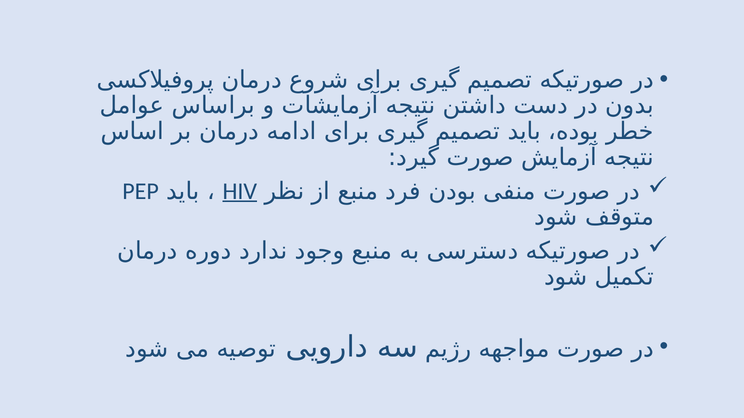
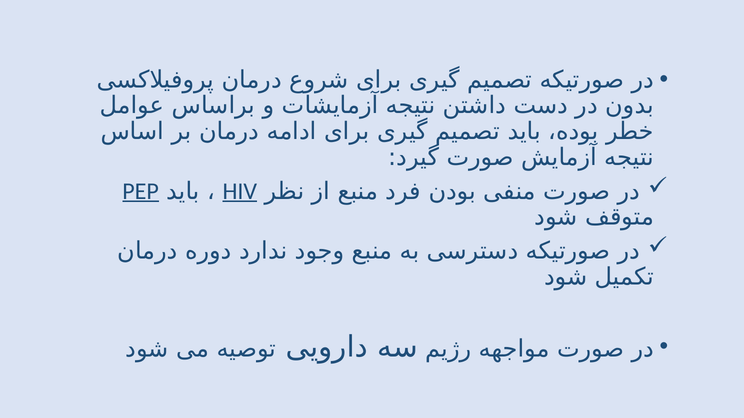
PEP underline: none -> present (141, 191)
